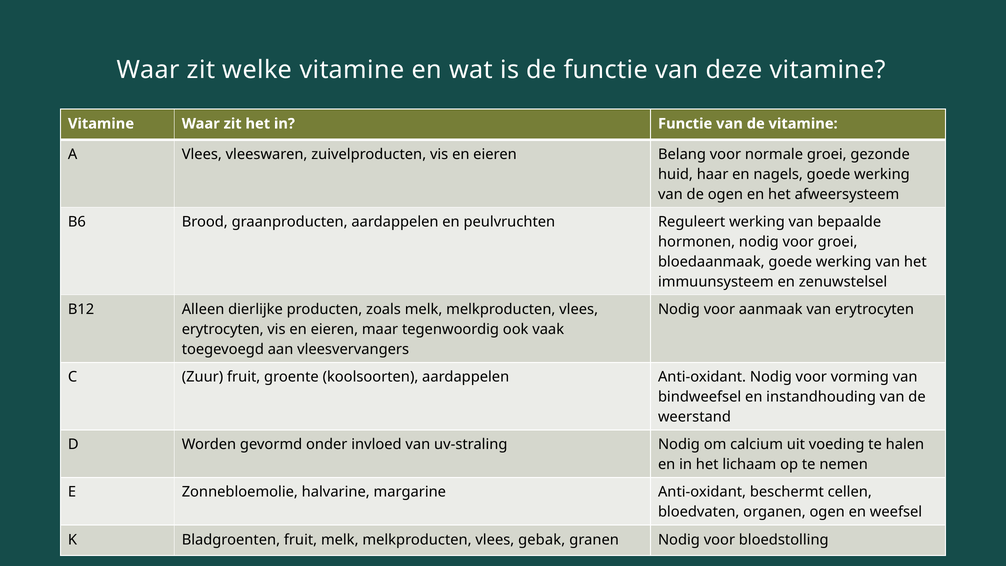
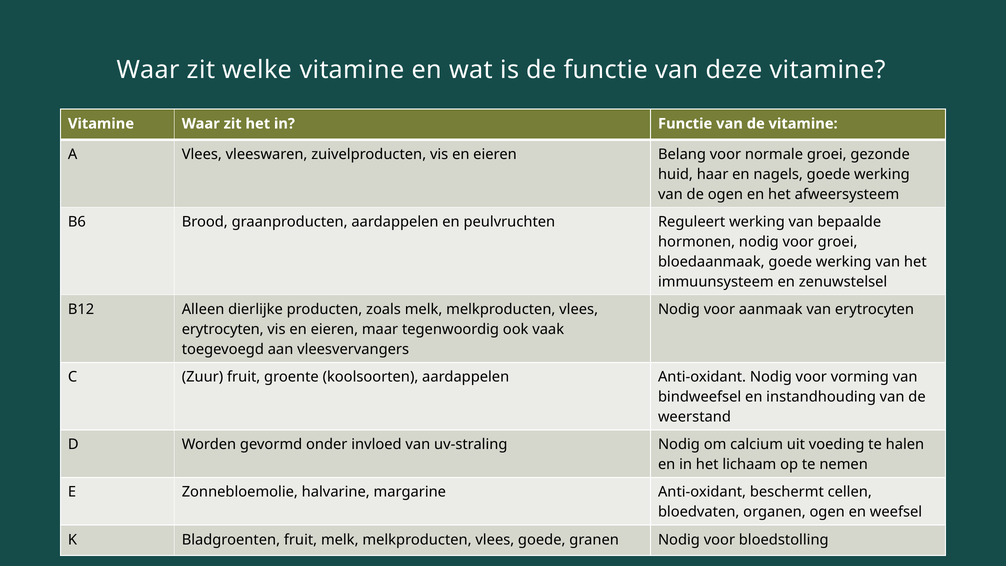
vlees gebak: gebak -> goede (542, 540)
